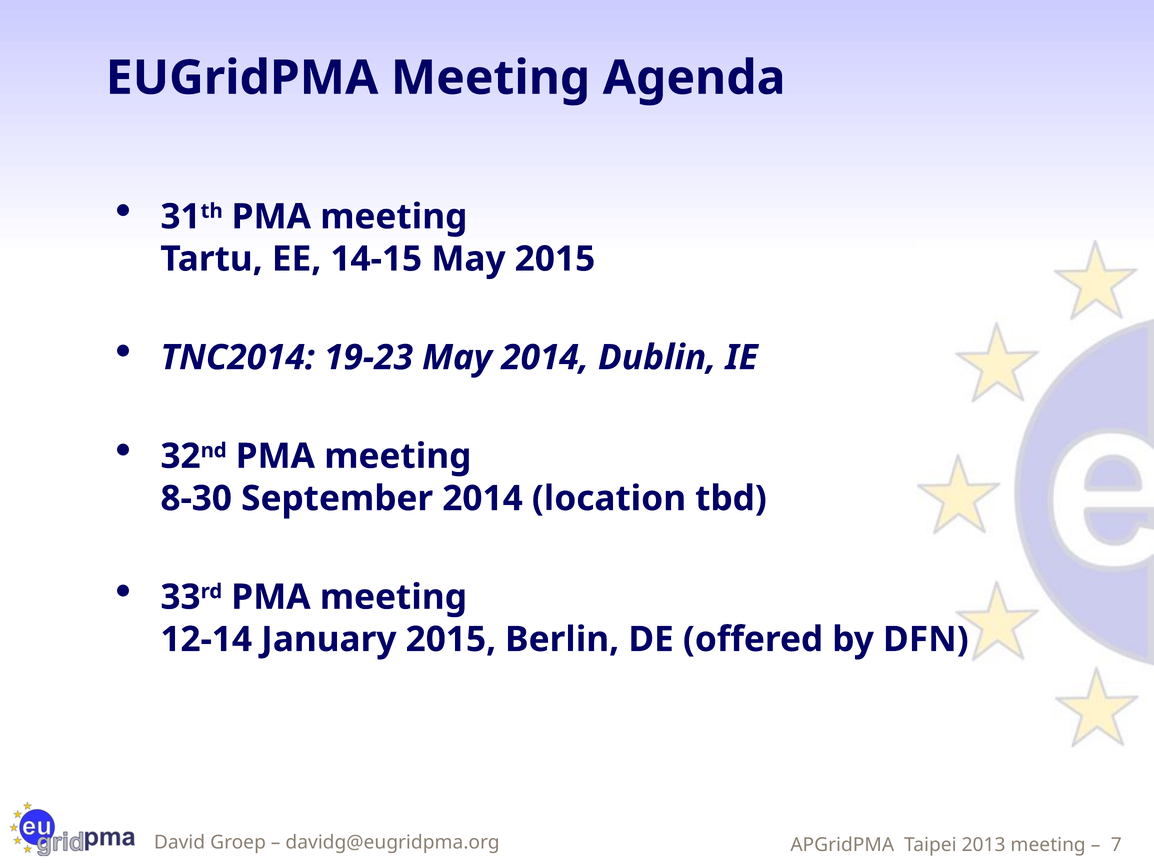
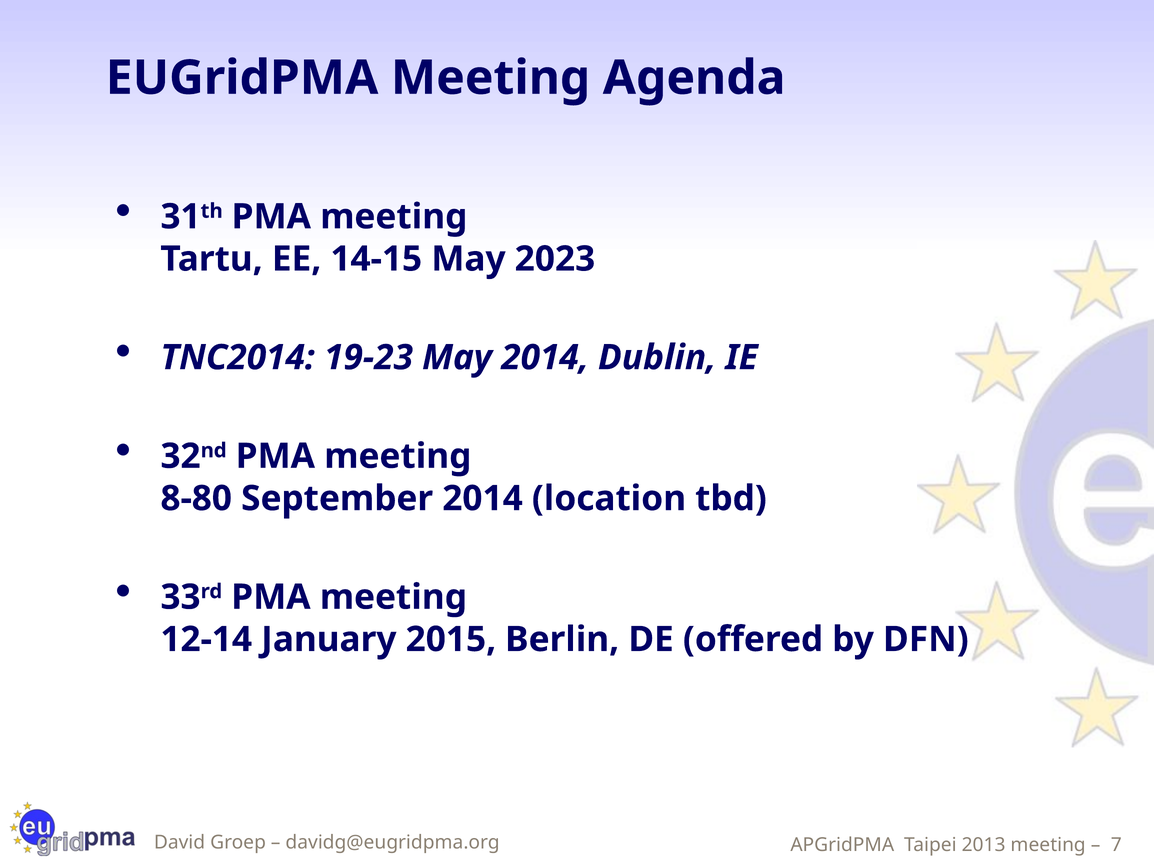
May 2015: 2015 -> 2023 (555, 259)
8-30: 8-30 -> 8-80 (196, 499)
